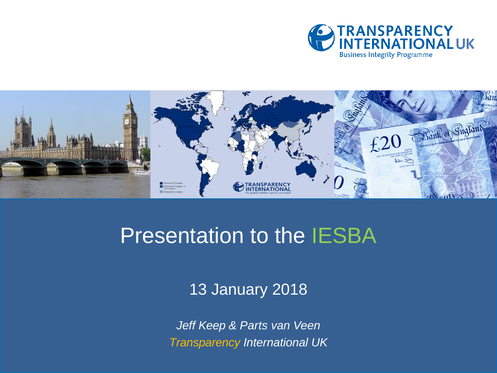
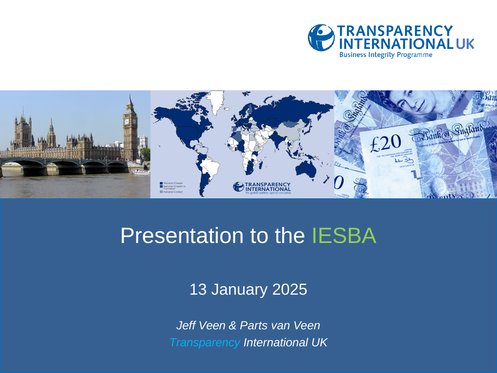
2018: 2018 -> 2025 (290, 290)
Jeff Keep: Keep -> Veen (212, 325)
Transparency colour: yellow -> light blue (205, 342)
